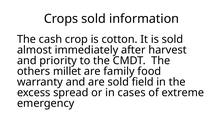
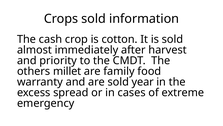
field: field -> year (143, 82)
